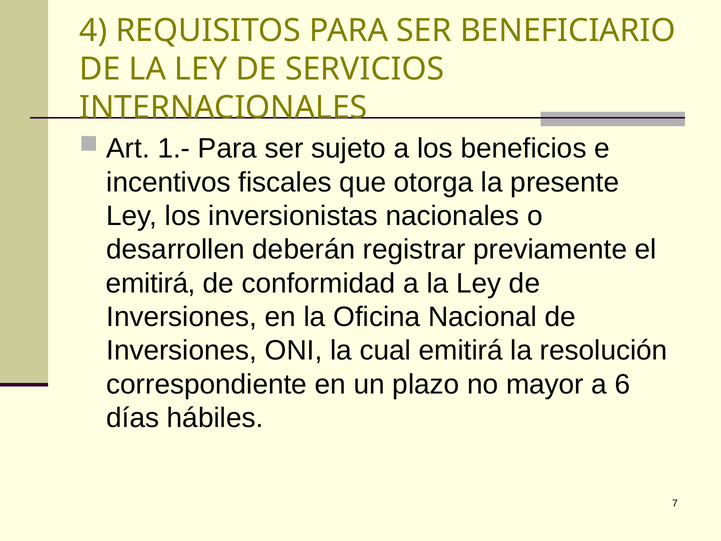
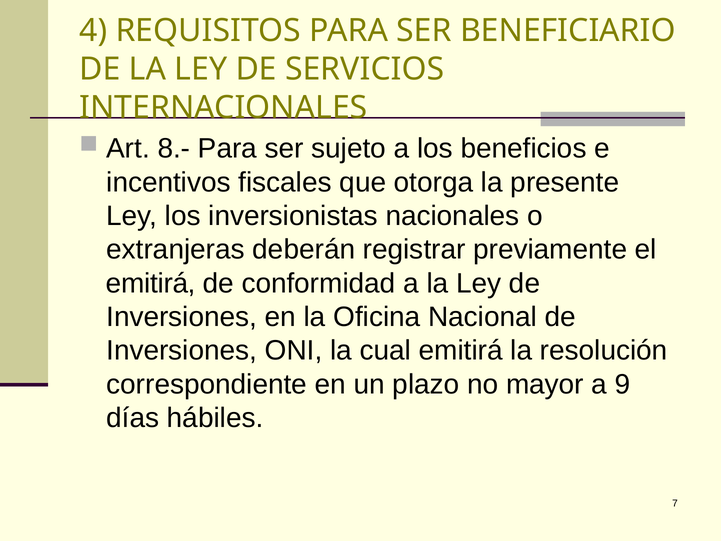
1.-: 1.- -> 8.- (174, 149)
desarrollen: desarrollen -> extranjeras (176, 250)
6: 6 -> 9 (623, 384)
